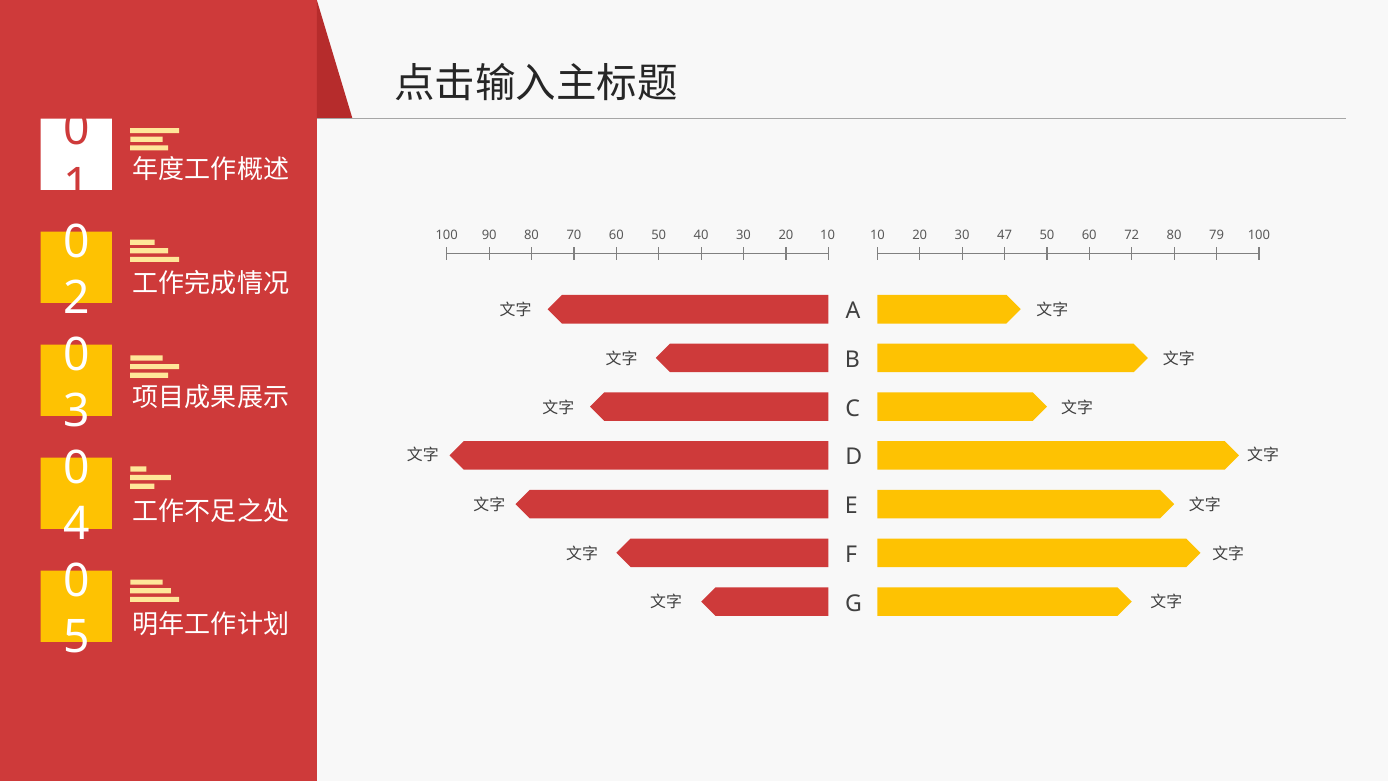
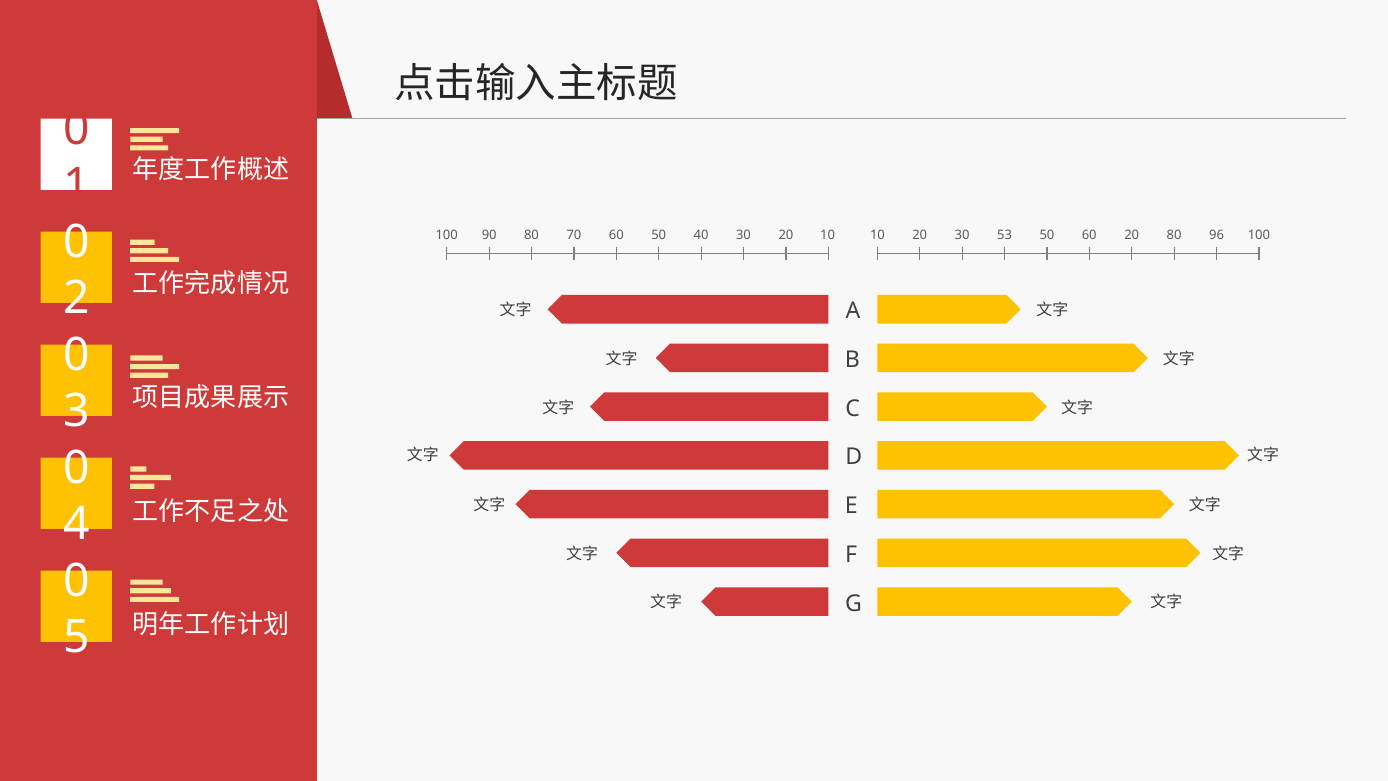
47: 47 -> 53 (1005, 235)
60 72: 72 -> 20 (1132, 235)
79: 79 -> 96 (1217, 235)
